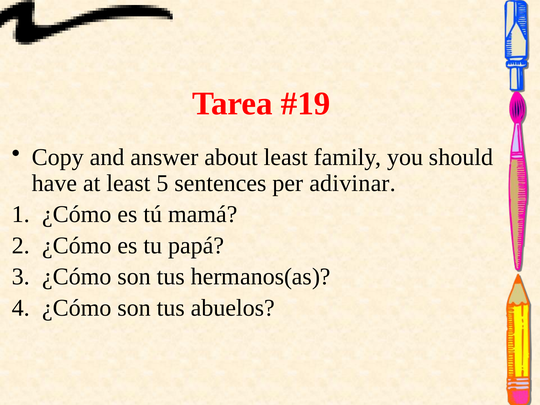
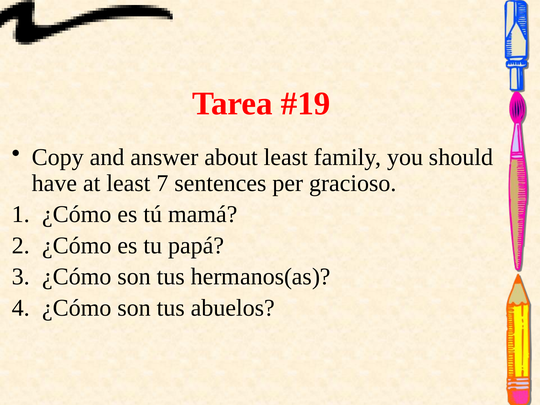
5: 5 -> 7 (163, 183)
adivinar: adivinar -> gracioso (353, 183)
